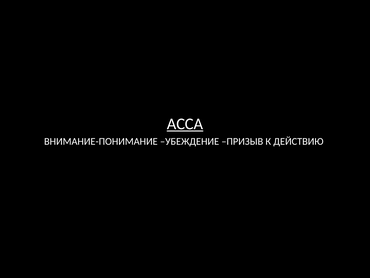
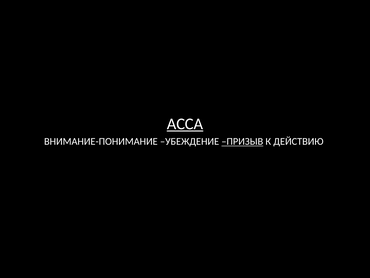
ПРИЗЫВ underline: none -> present (242, 141)
